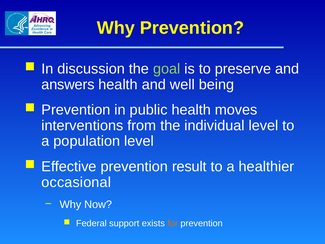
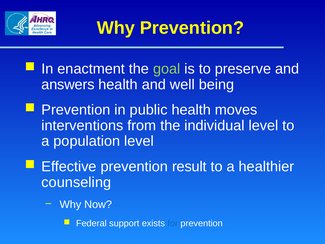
discussion: discussion -> enactment (91, 69)
occasional: occasional -> counseling (76, 182)
for colour: orange -> blue (173, 223)
